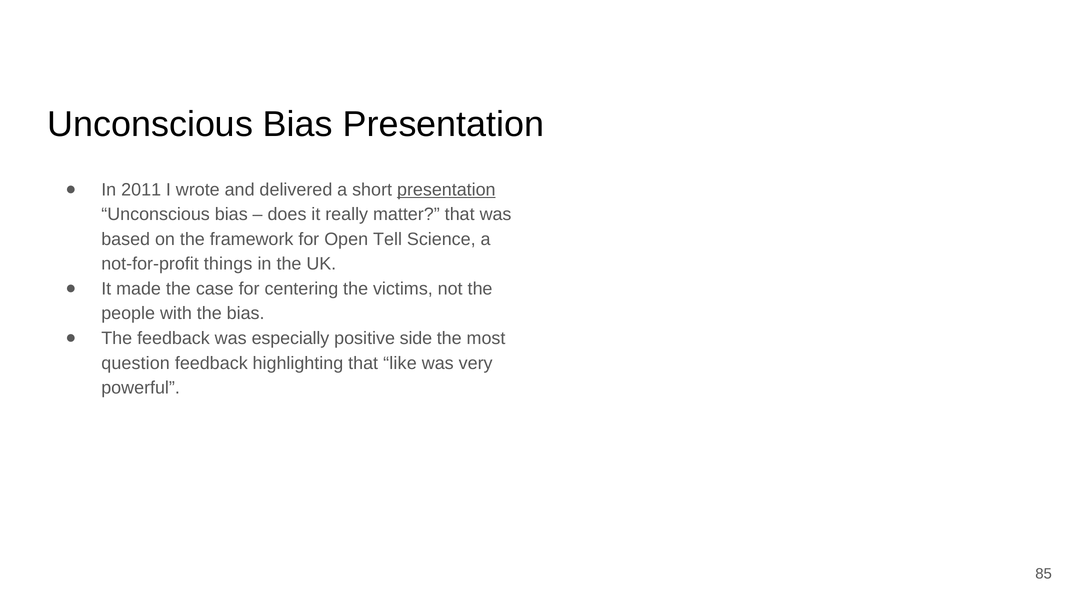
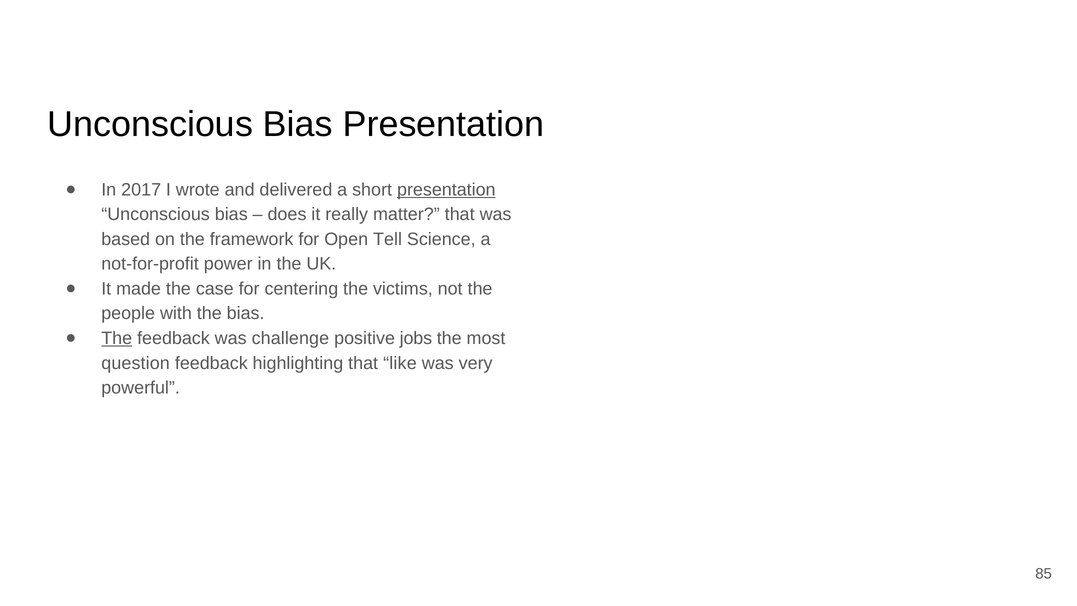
2011: 2011 -> 2017 (141, 190)
things: things -> power (228, 264)
The underline: none -> present (117, 338)
especially: especially -> challenge (290, 338)
side: side -> jobs (416, 338)
